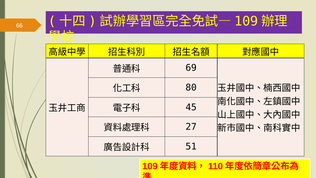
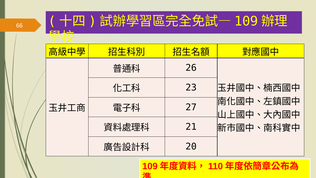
69: 69 -> 26 (191, 68)
80: 80 -> 23 (191, 87)
45: 45 -> 27 (191, 107)
27: 27 -> 21 (191, 127)
51: 51 -> 20 (191, 146)
